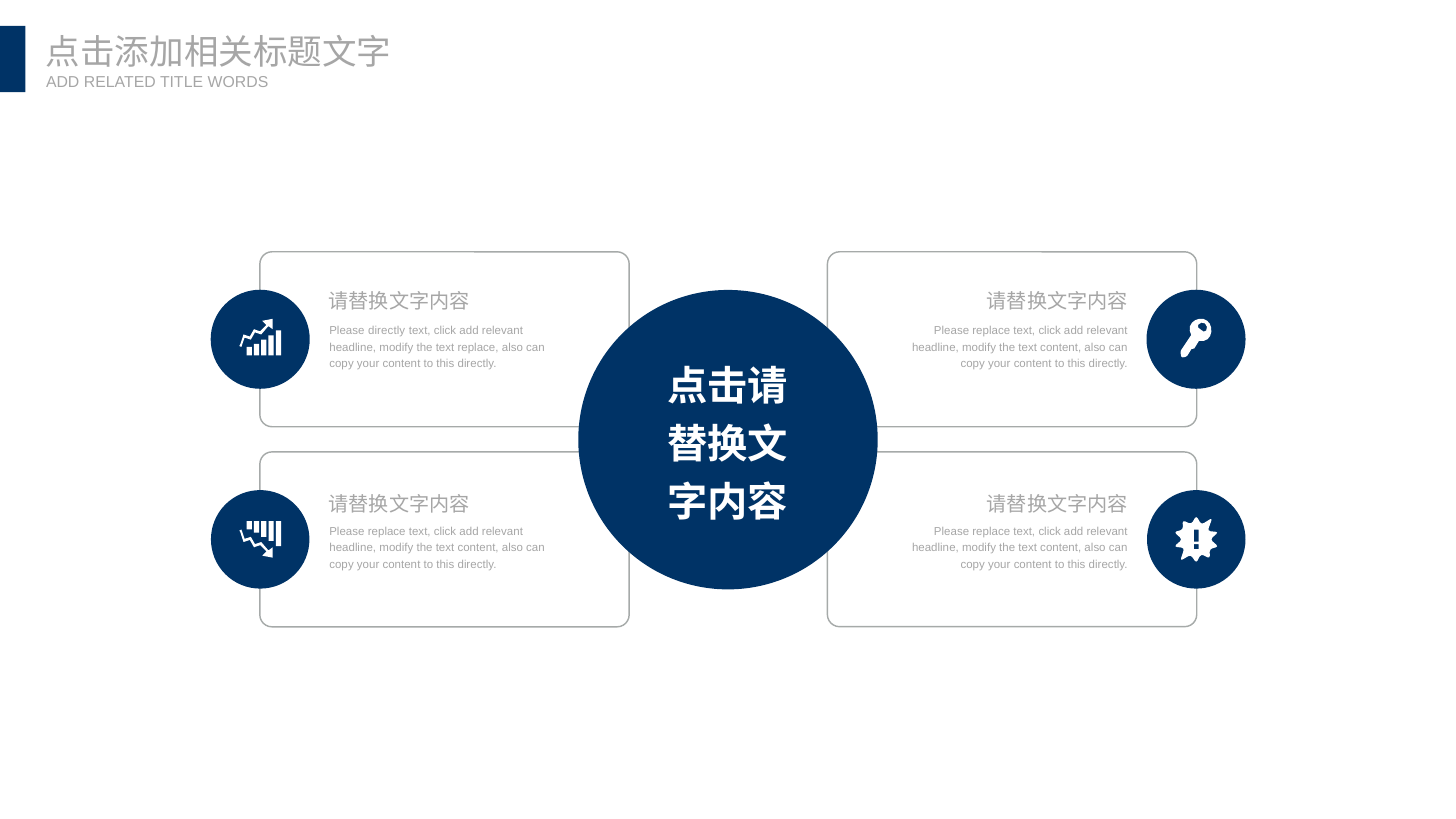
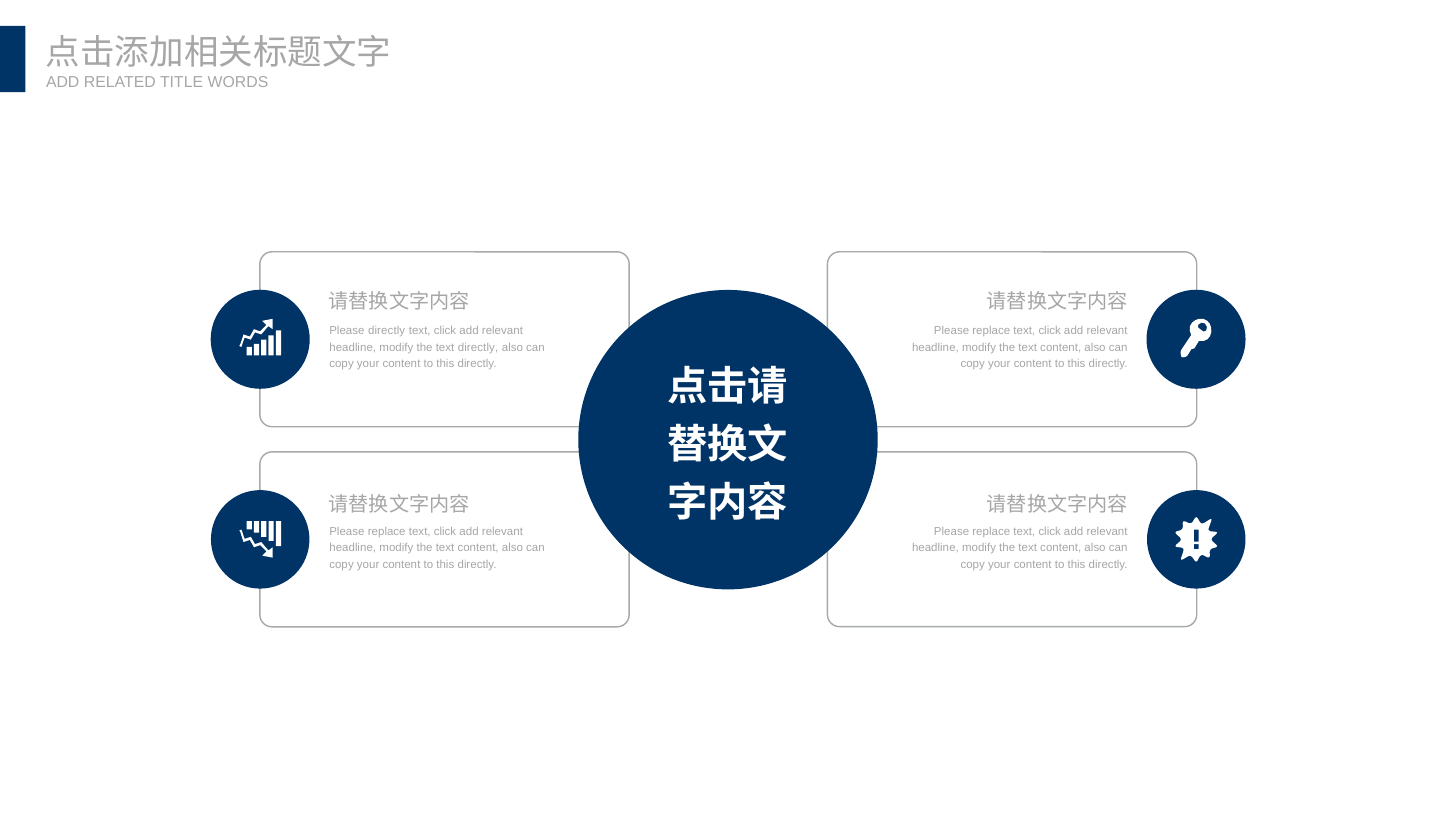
text replace: replace -> directly (478, 347)
